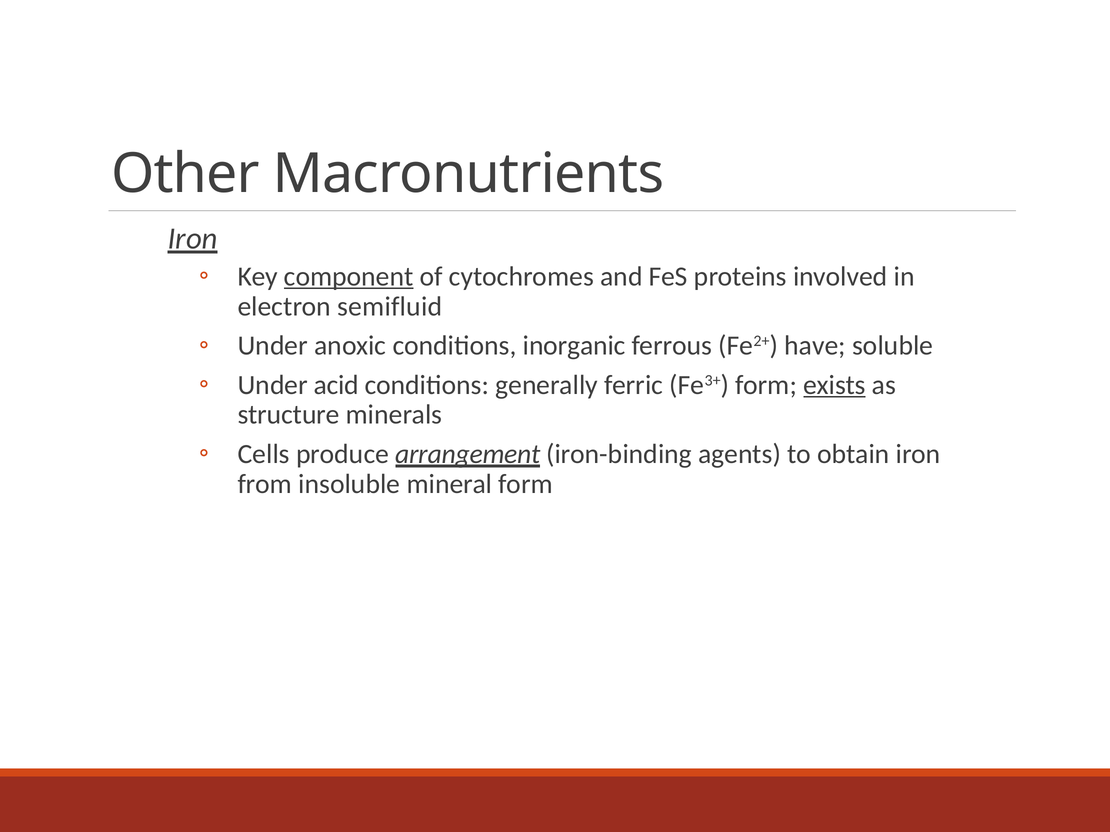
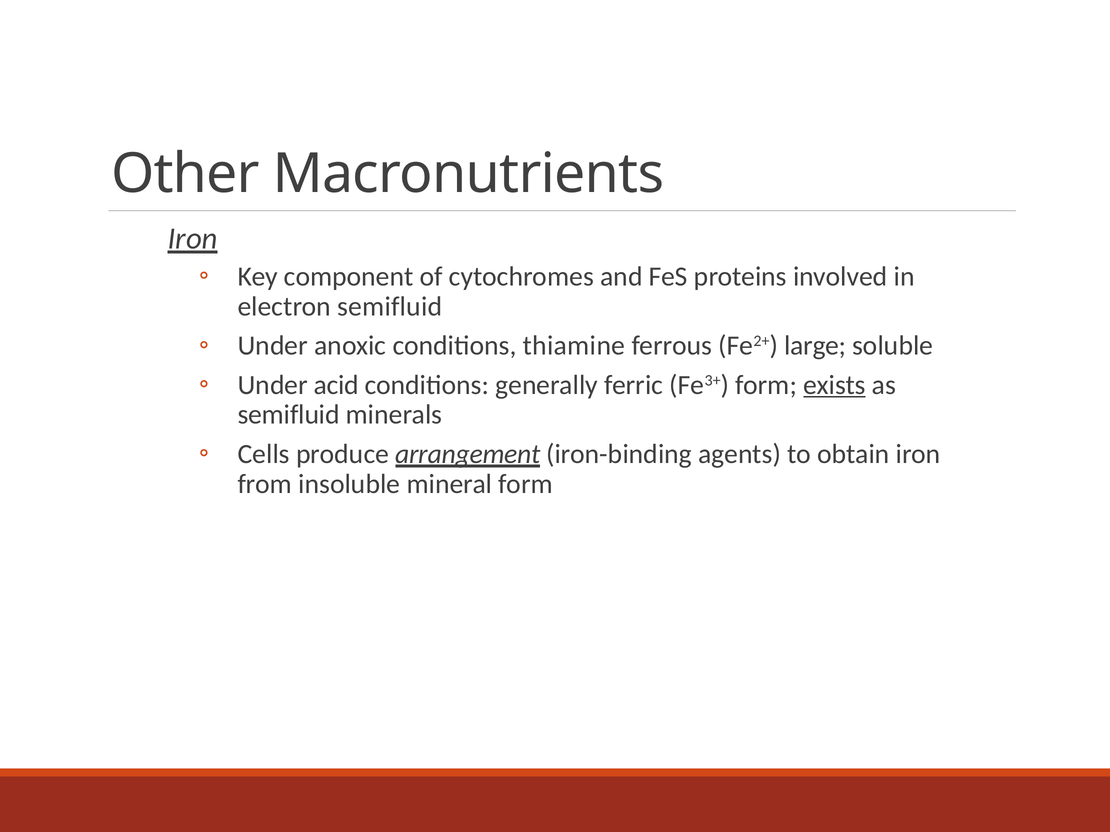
component underline: present -> none (349, 277)
inorganic: inorganic -> thiamine (574, 346)
have: have -> large (815, 346)
structure: structure -> semifluid (289, 415)
